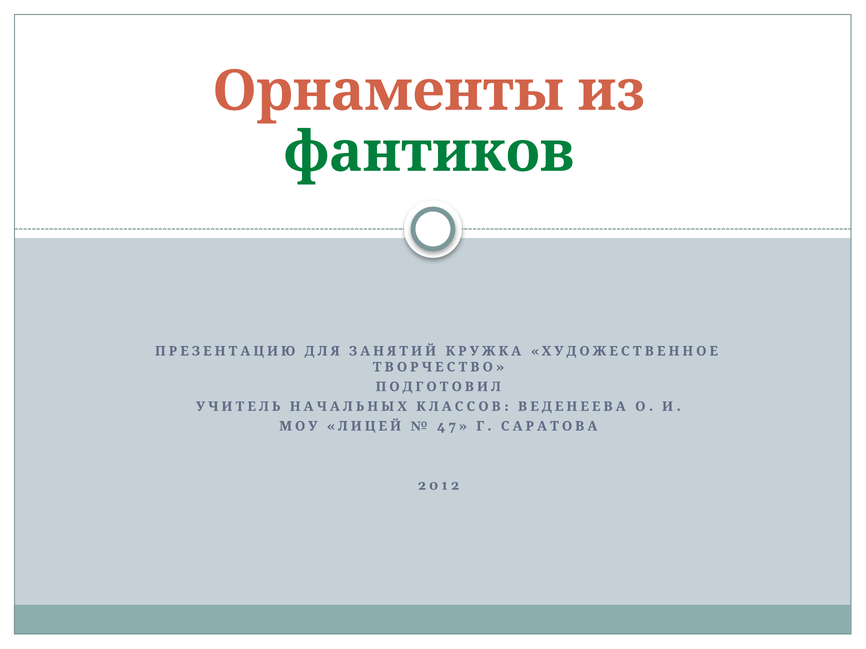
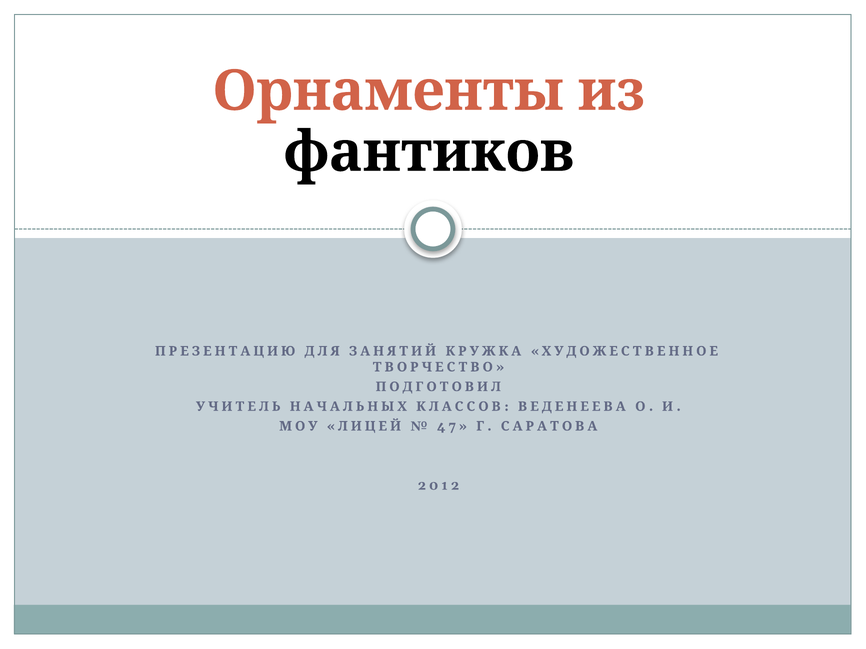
фантиков colour: green -> black (429, 152)
